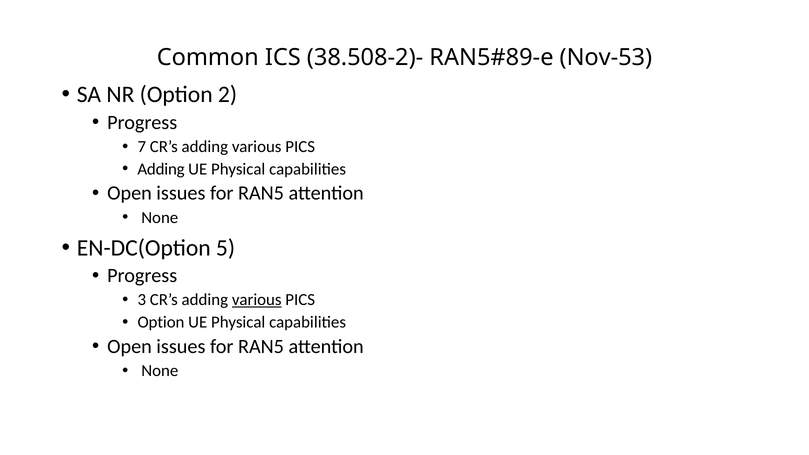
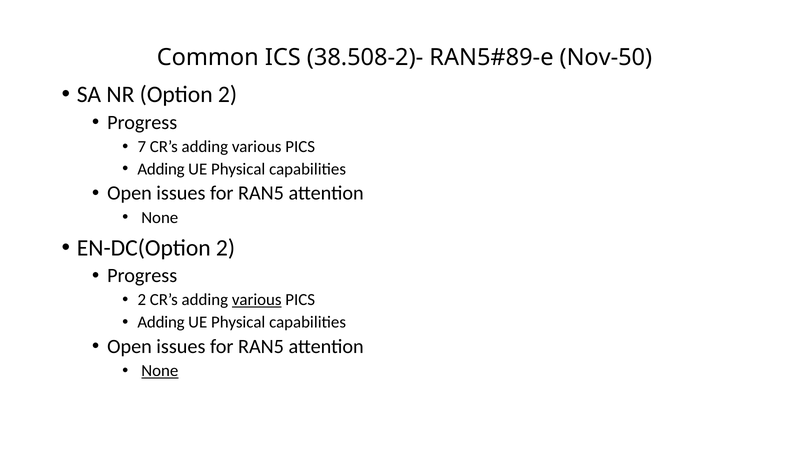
Nov-53: Nov-53 -> Nov-50 (606, 57)
EN-DC(Option 5: 5 -> 2 (226, 248)
3: 3 -> 2 (142, 300)
Option: Option -> Adding (161, 322)
None underline: none -> present (160, 371)
